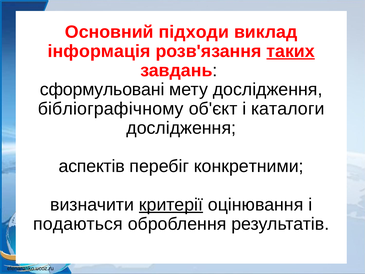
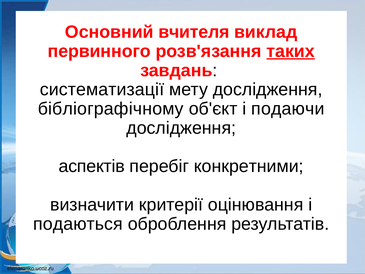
підходи: підходи -> вчителя (194, 32)
інформація: інформація -> первинного (99, 51)
сформульовані: сформульовані -> систематизації (102, 90)
каталоги: каталоги -> подаючи (288, 109)
критерії underline: present -> none (171, 205)
